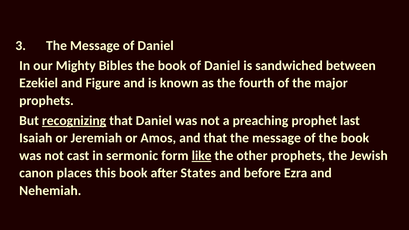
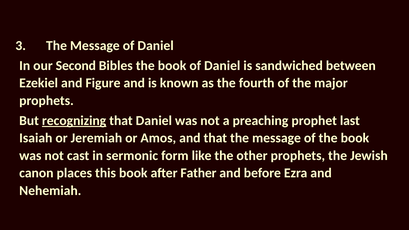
Mighty: Mighty -> Second (76, 66)
like underline: present -> none (202, 156)
States: States -> Father (198, 173)
